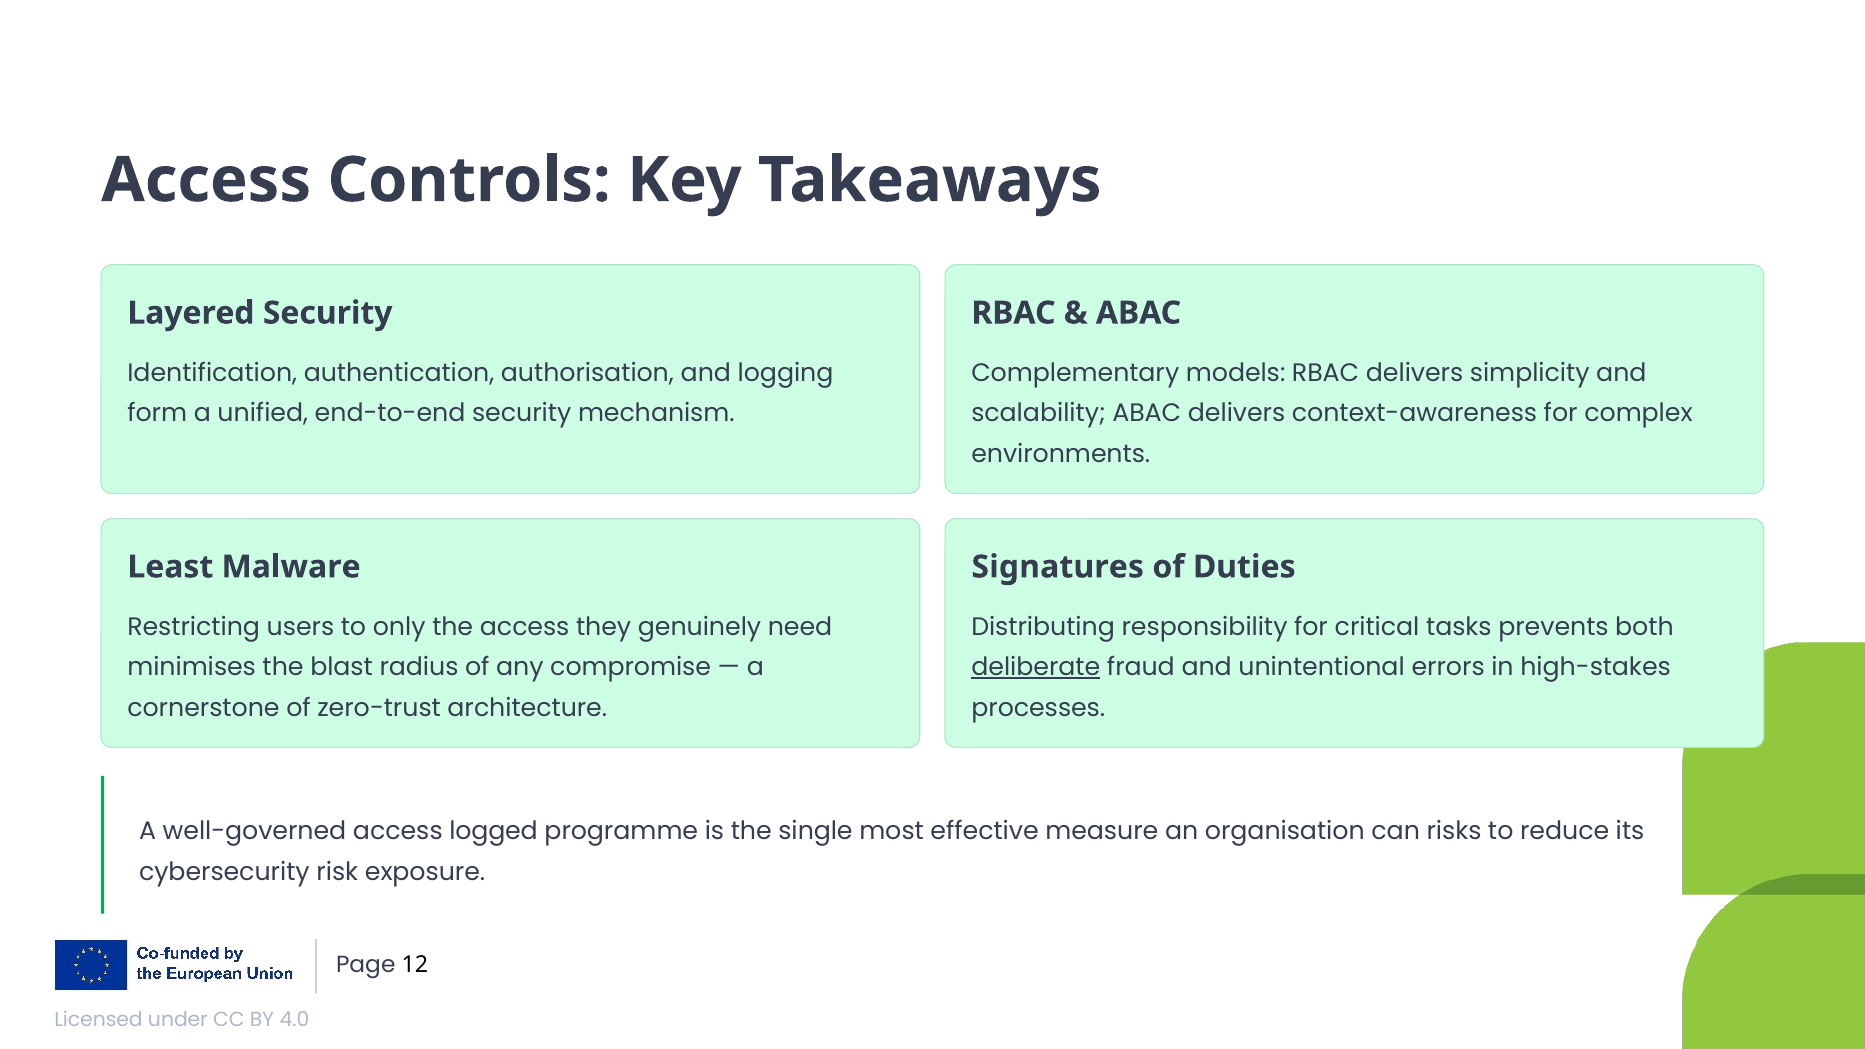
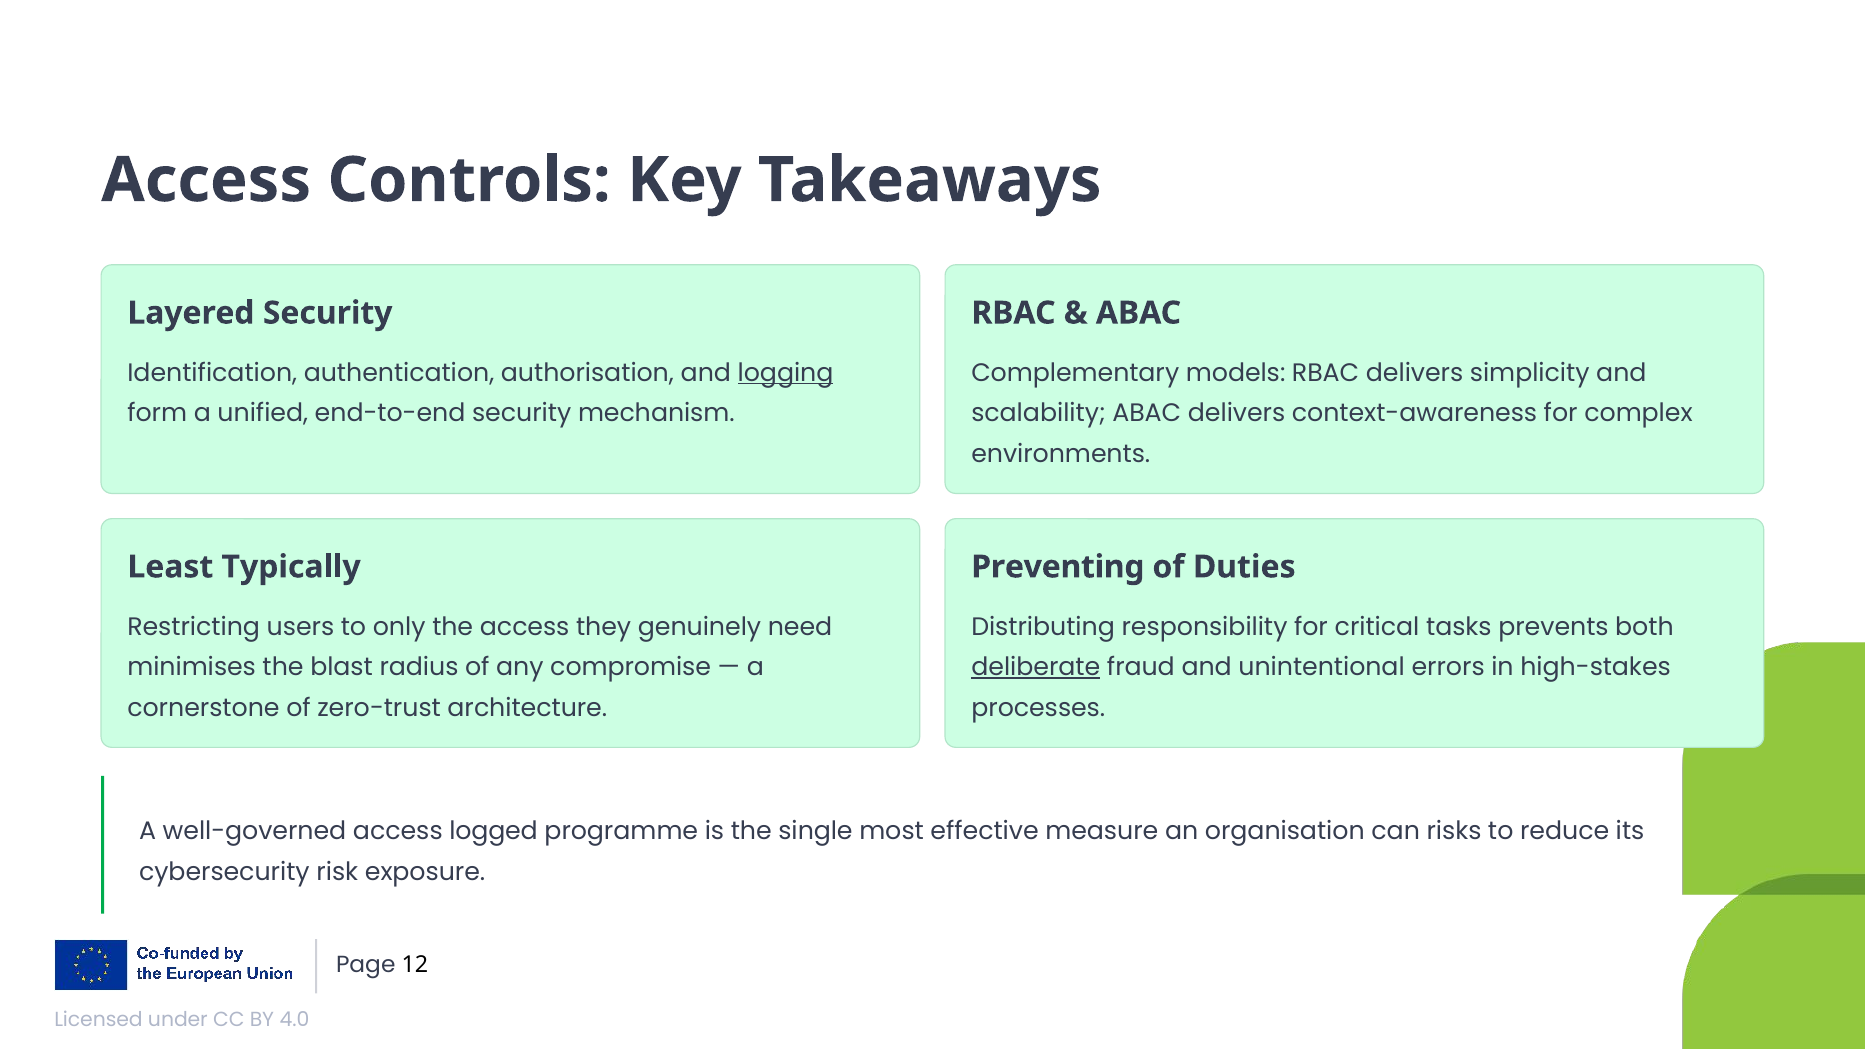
logging underline: none -> present (786, 373)
Malware: Malware -> Typically (291, 567)
Signatures: Signatures -> Preventing (1058, 567)
